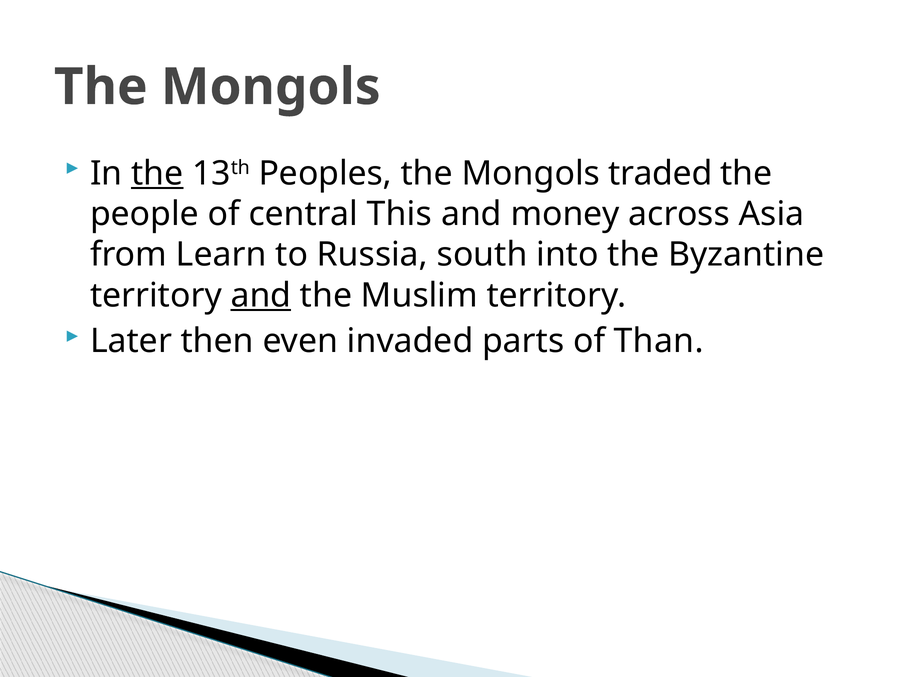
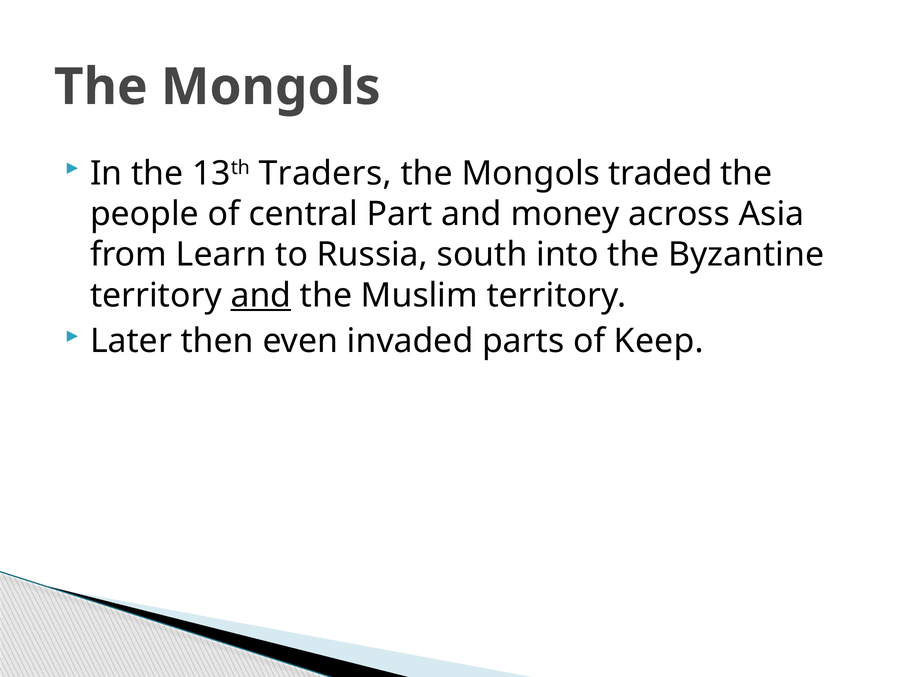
the underline: present -> none (157, 173)
Peoples: Peoples -> Traders (325, 173)
This: This -> Part (400, 214)
Than: Than -> Keep (659, 341)
